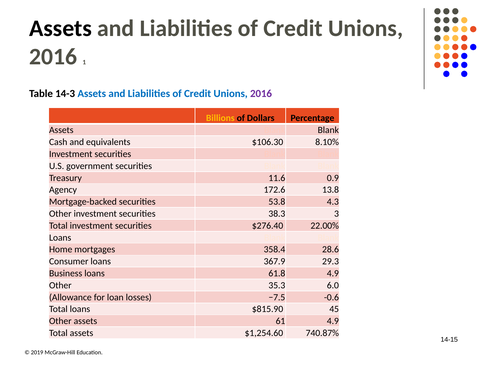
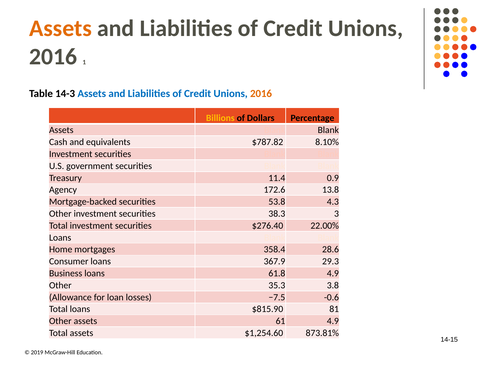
Assets colour: black -> orange (61, 28)
2016 colour: purple -> orange (261, 94)
$106.30: $106.30 -> $787.82 (268, 142)
11.6: 11.6 -> 11.4 (277, 178)
6.0: 6.0 -> 3.8 (333, 286)
45: 45 -> 81 (334, 309)
740.87%: 740.87% -> 873.81% (322, 333)
